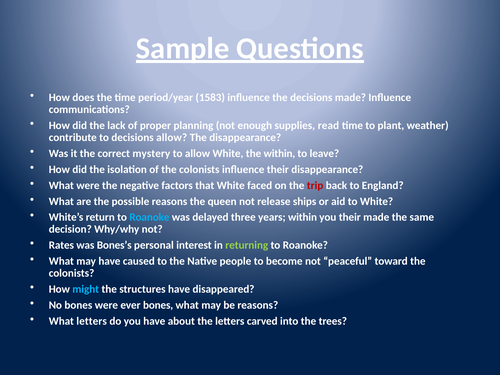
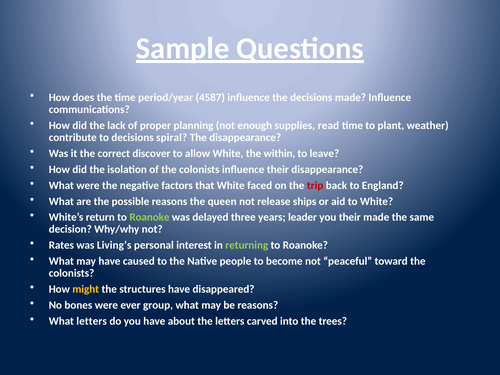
1583: 1583 -> 4587 (210, 97)
decisions allow: allow -> spiral (172, 137)
mystery: mystery -> discover (151, 153)
Roanoke colour: light blue -> light green (149, 217)
years within: within -> leader (302, 217)
Bones’s: Bones’s -> Living’s (114, 245)
might colour: light blue -> yellow (86, 289)
ever bones: bones -> group (158, 305)
